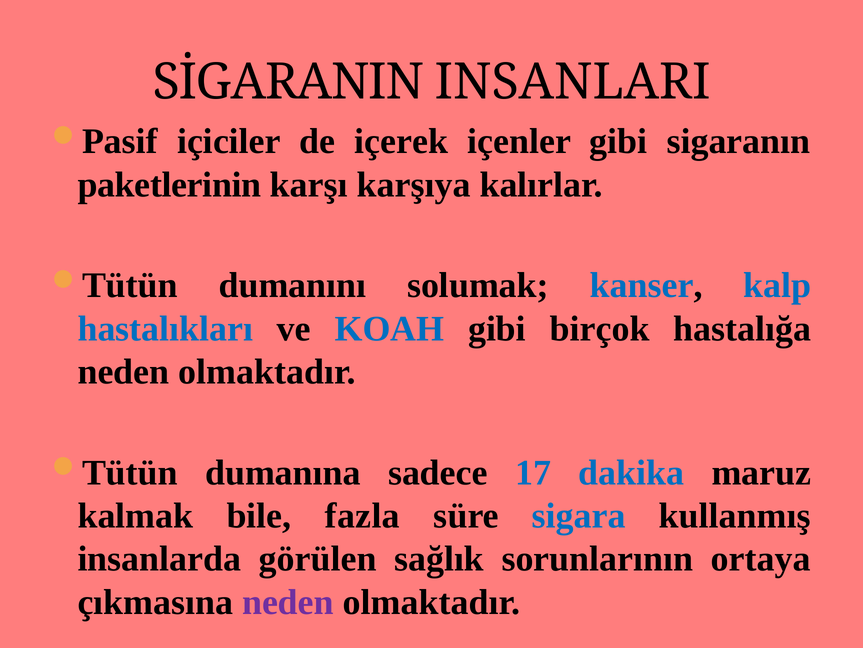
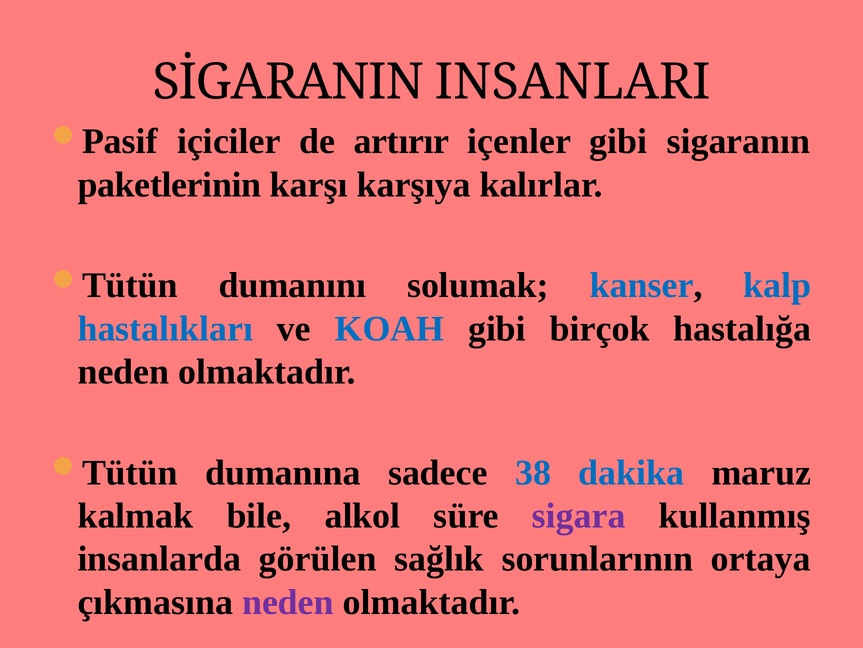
içerek: içerek -> artırır (401, 141)
17: 17 -> 38 (533, 472)
fazla: fazla -> alkol (362, 515)
sigara colour: blue -> purple (579, 515)
